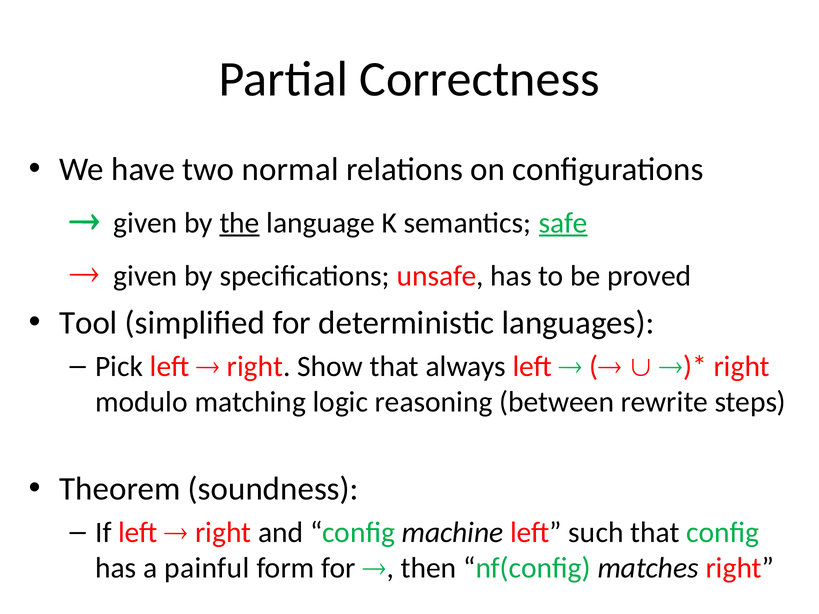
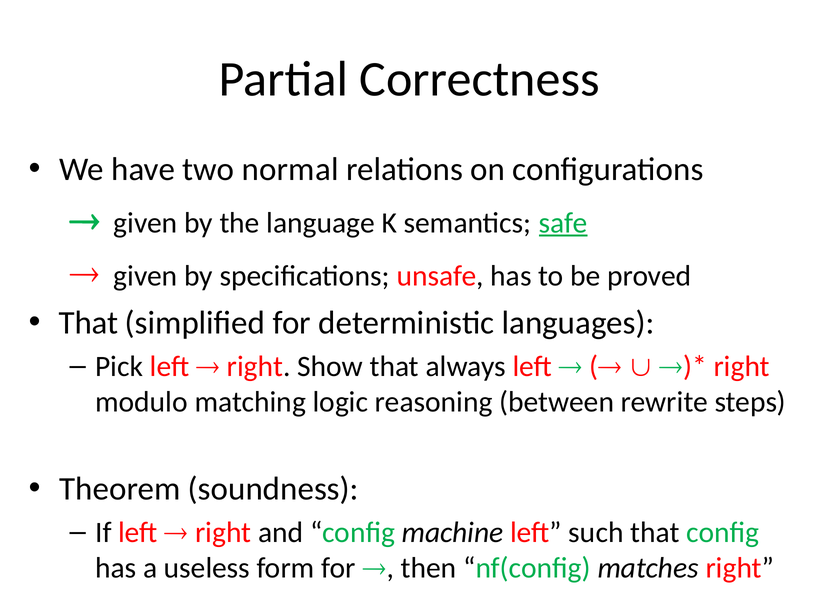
the underline: present -> none (240, 223)
Tool: Tool -> That (88, 323)
painful: painful -> useless (207, 568)
